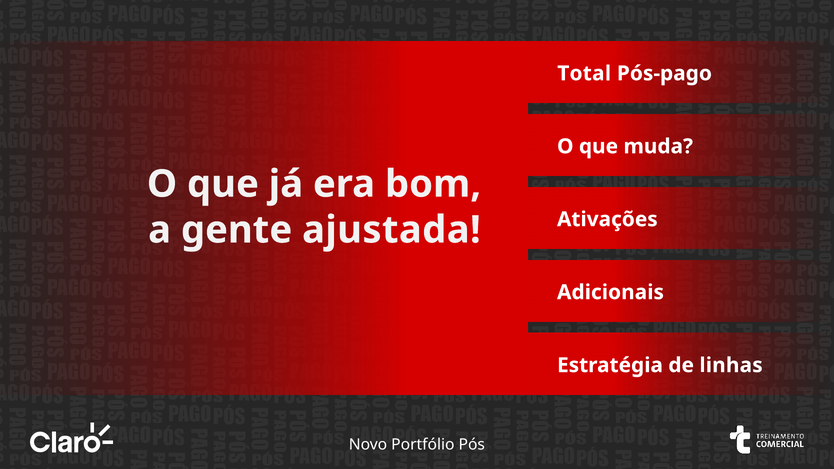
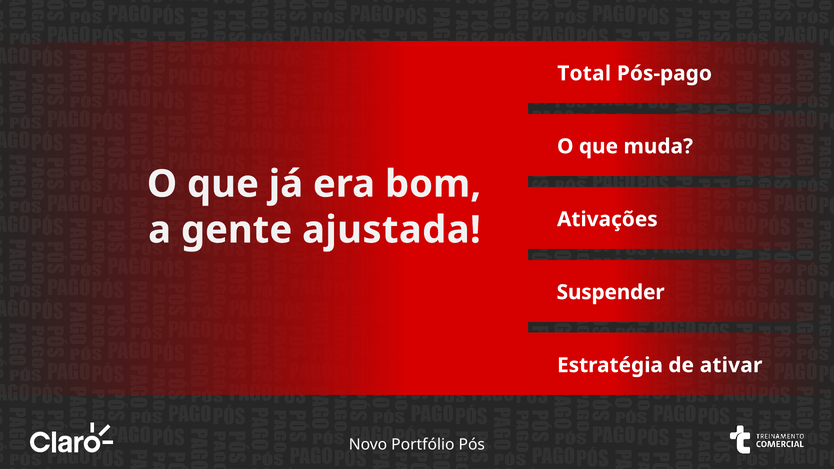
Adicionais: Adicionais -> Suspender (611, 292)
linhas: linhas -> ativar (731, 365)
